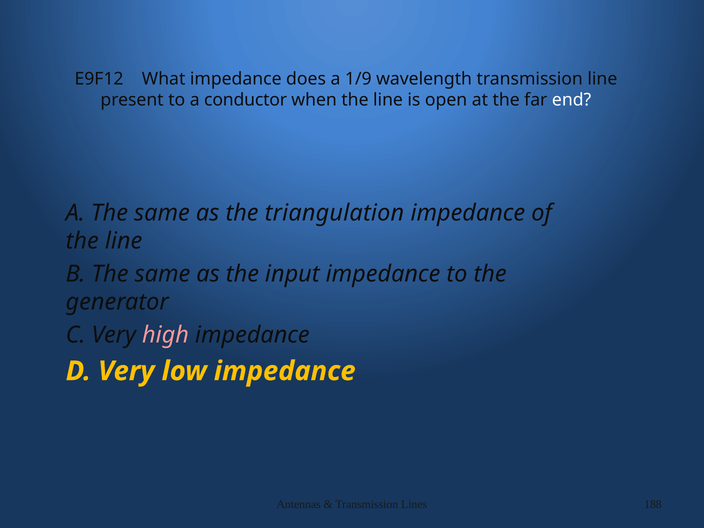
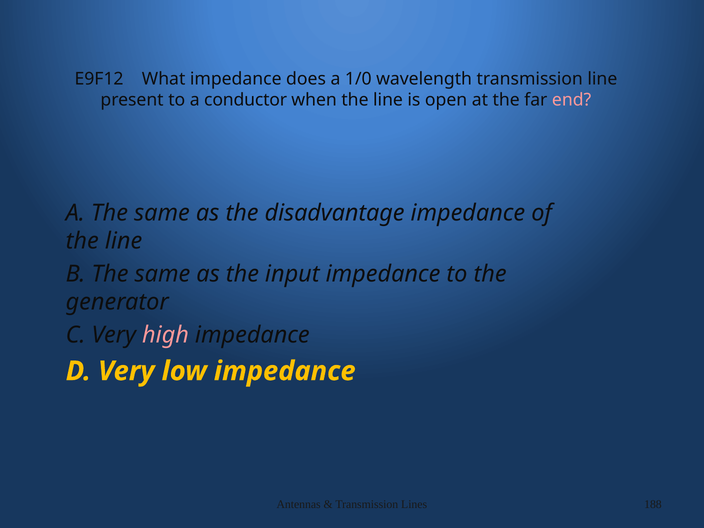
1/9: 1/9 -> 1/0 (358, 79)
end colour: white -> pink (572, 100)
triangulation: triangulation -> disadvantage (335, 213)
